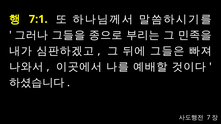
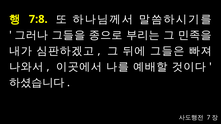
7:1: 7:1 -> 7:8 (38, 19)
